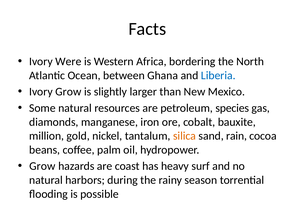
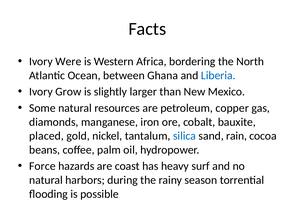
species: species -> copper (232, 108)
million: million -> placed (47, 136)
silica colour: orange -> blue (185, 136)
Grow: Grow -> Force (42, 166)
